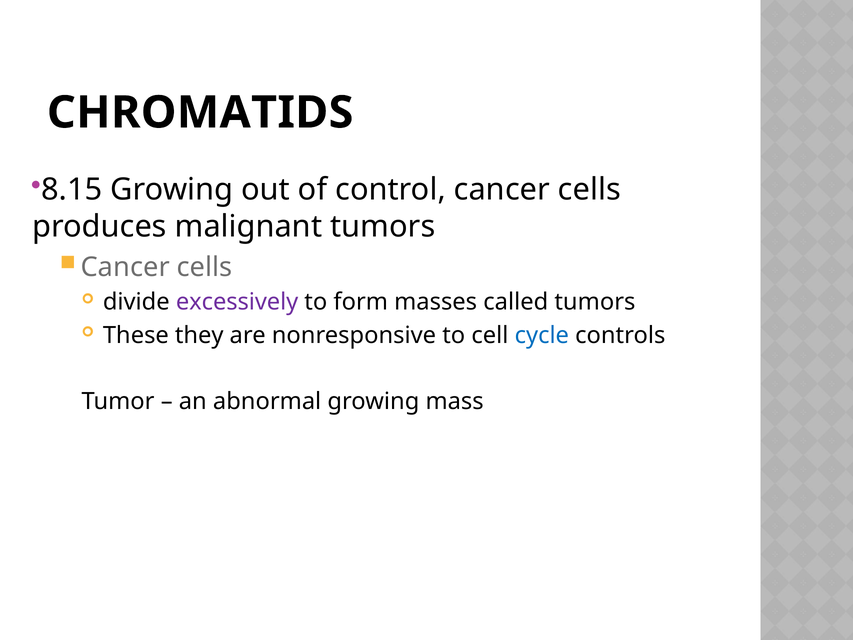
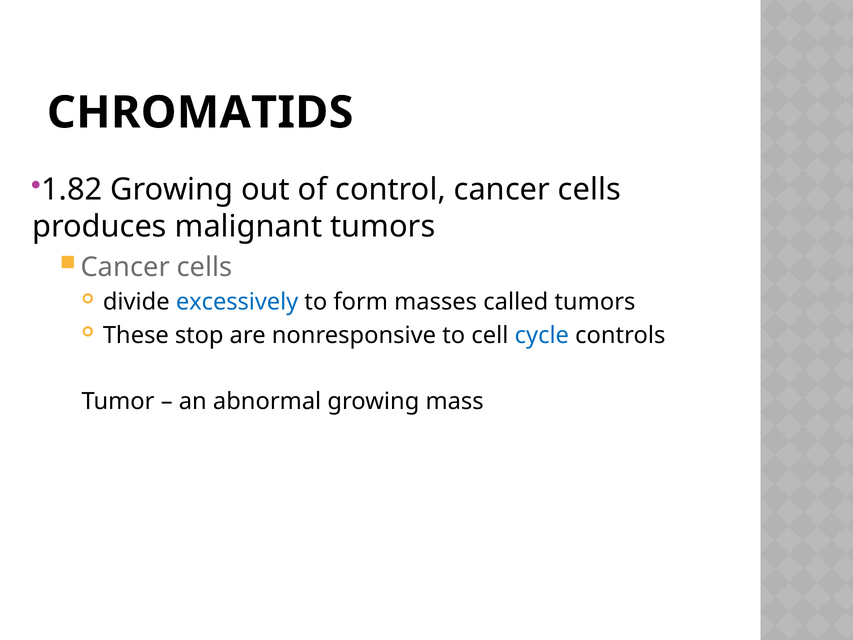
8.15: 8.15 -> 1.82 (72, 190)
excessively colour: purple -> blue (237, 302)
they: they -> stop (199, 335)
